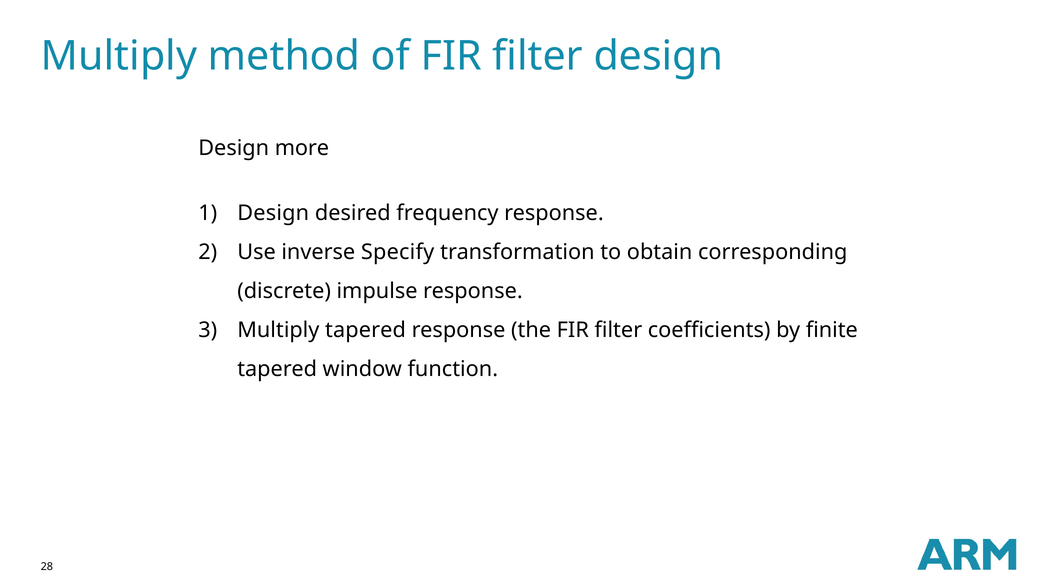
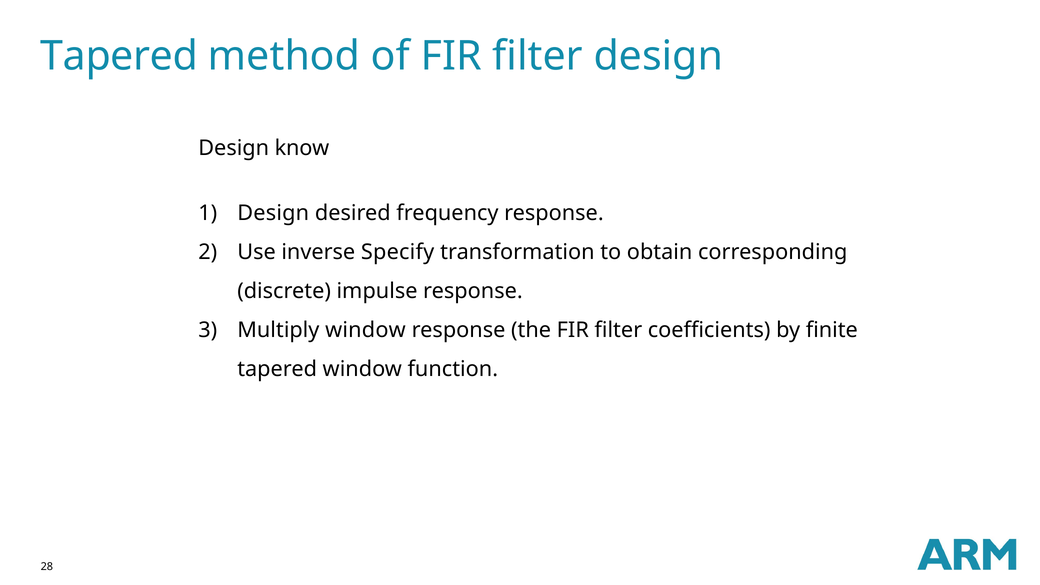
Multiply: Multiply -> Tapered (119, 56)
more: more -> know (302, 148)
Multiply tapered: tapered -> window (365, 330)
